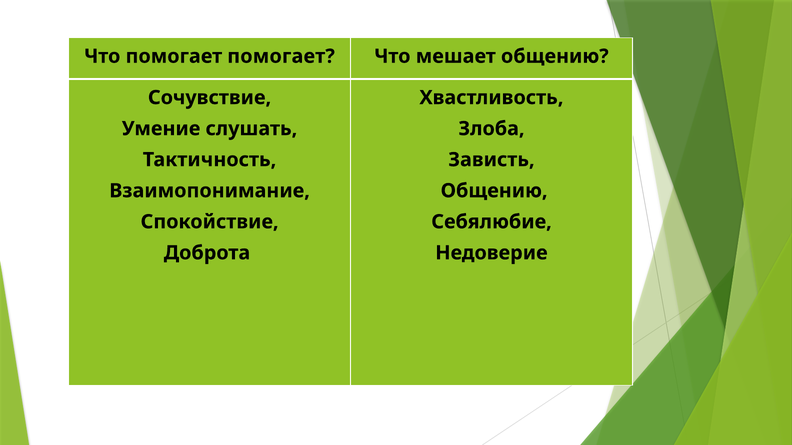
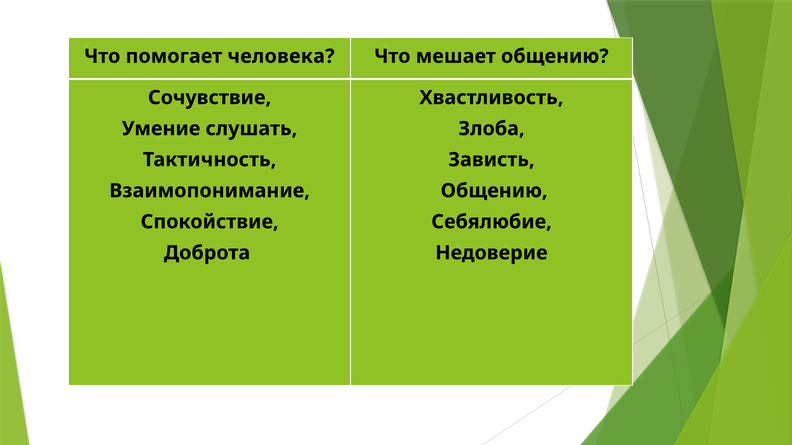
помогает помогает: помогает -> человека (281, 56)
